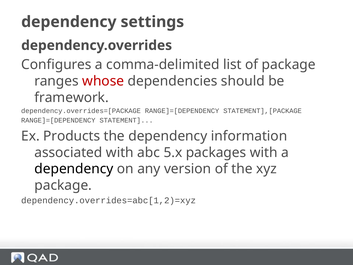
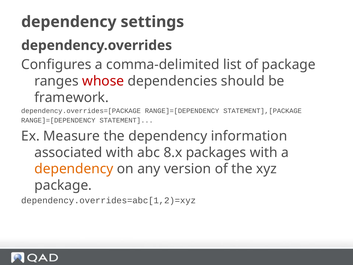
Products: Products -> Measure (72, 136)
5.x: 5.x -> 8.x (173, 152)
dependency colour: black -> orange (74, 169)
